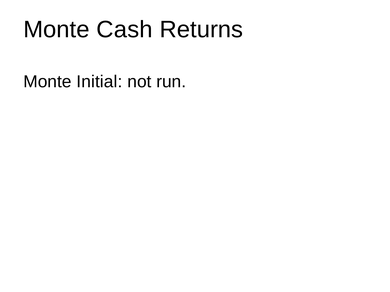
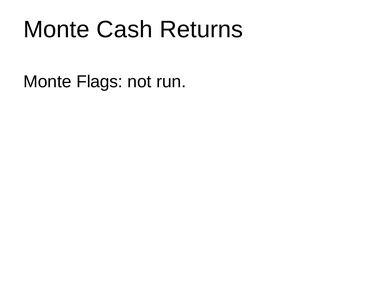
Initial: Initial -> Flags (100, 82)
